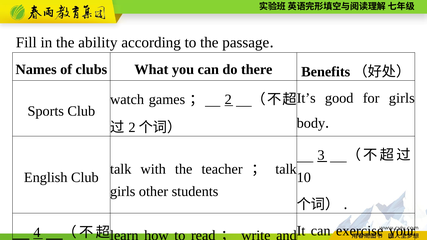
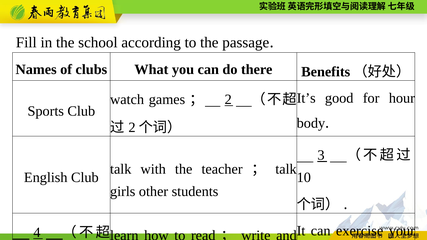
the ability: ability -> school (98, 43)
for girls: girls -> hour (402, 98)
